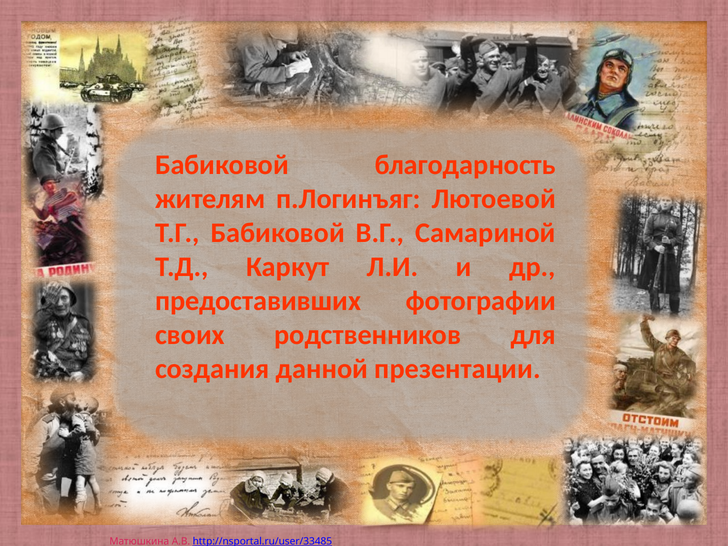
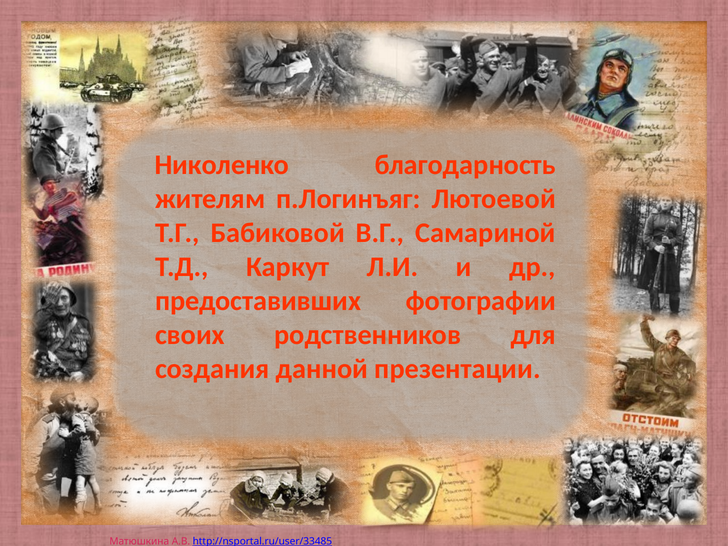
Бабиковой: Бабиковой -> Николенко (222, 165)
